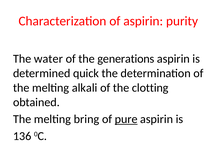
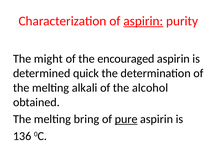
aspirin underline: none -> present (143, 21)
water: water -> might (48, 59)
generations: generations -> encouraged (126, 59)
clotting: clotting -> alcohol (150, 88)
